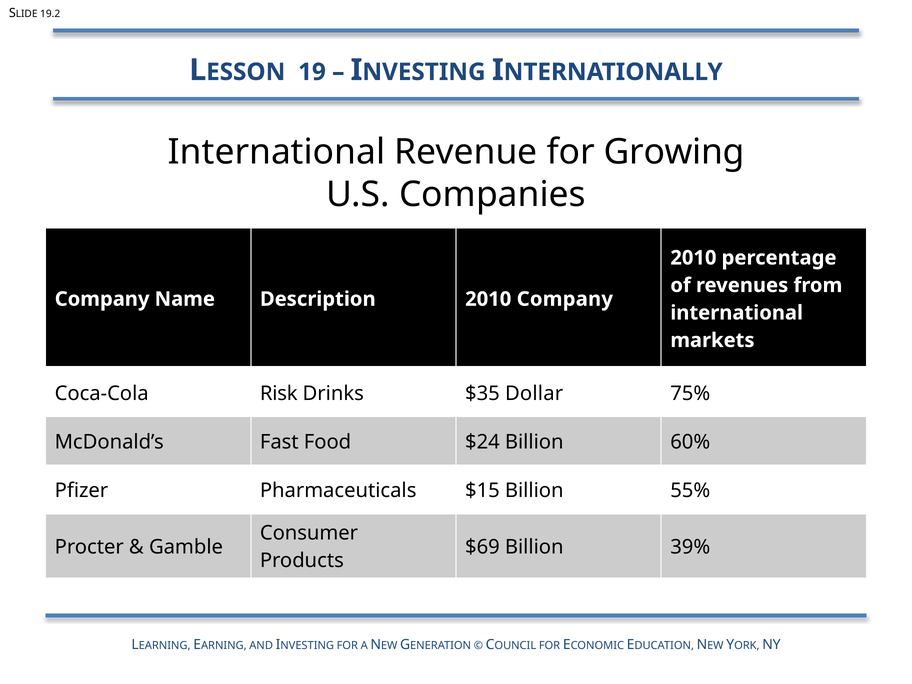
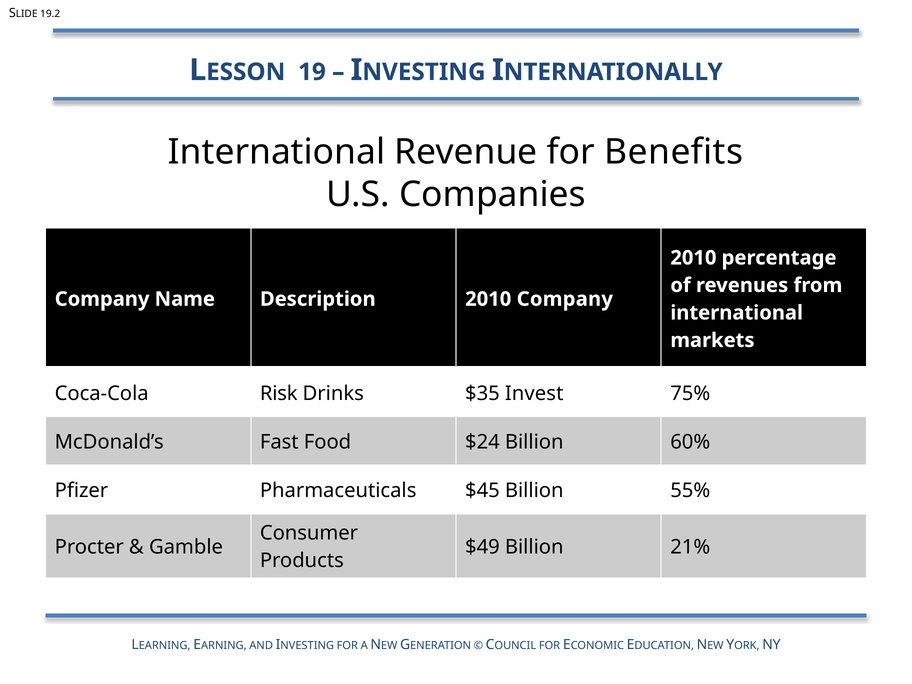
Growing: Growing -> Benefits (674, 152)
Dollar: Dollar -> Invest (534, 393)
$15: $15 -> $45 (482, 491)
$69: $69 -> $49 (482, 547)
39%: 39% -> 21% (690, 547)
